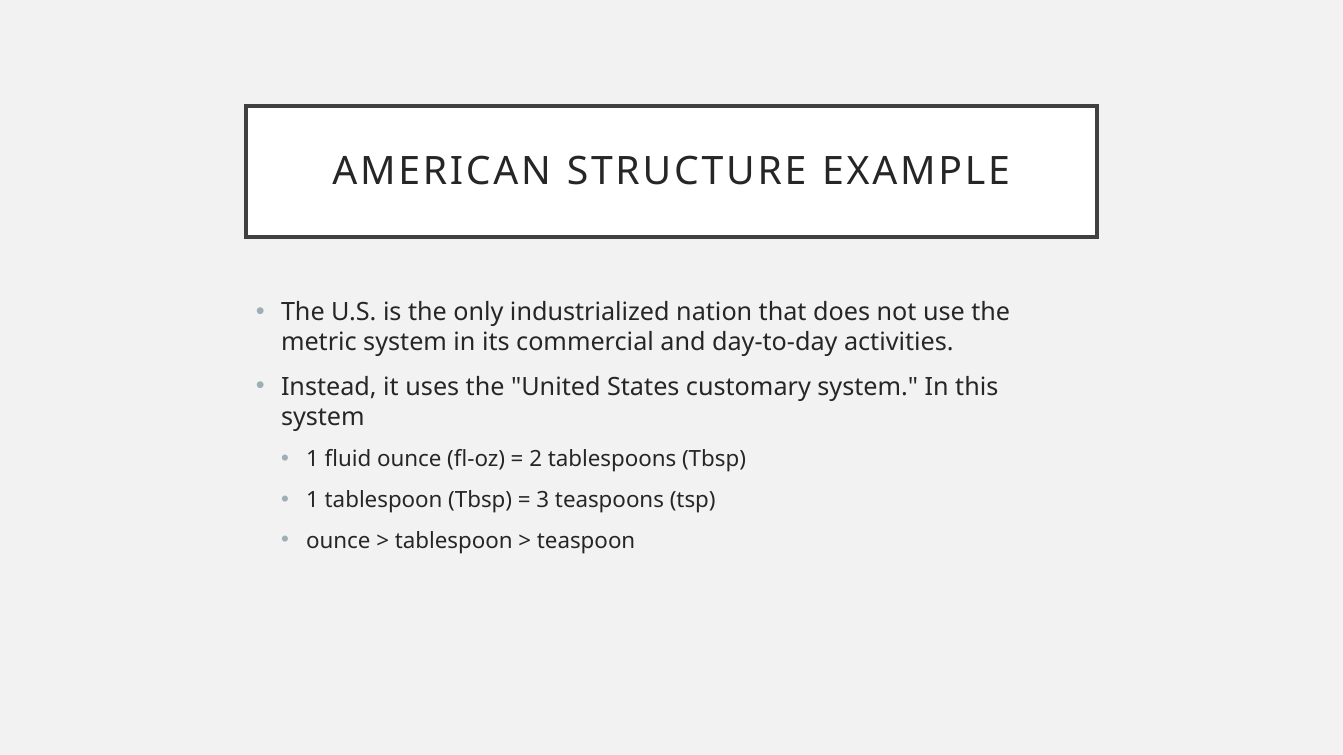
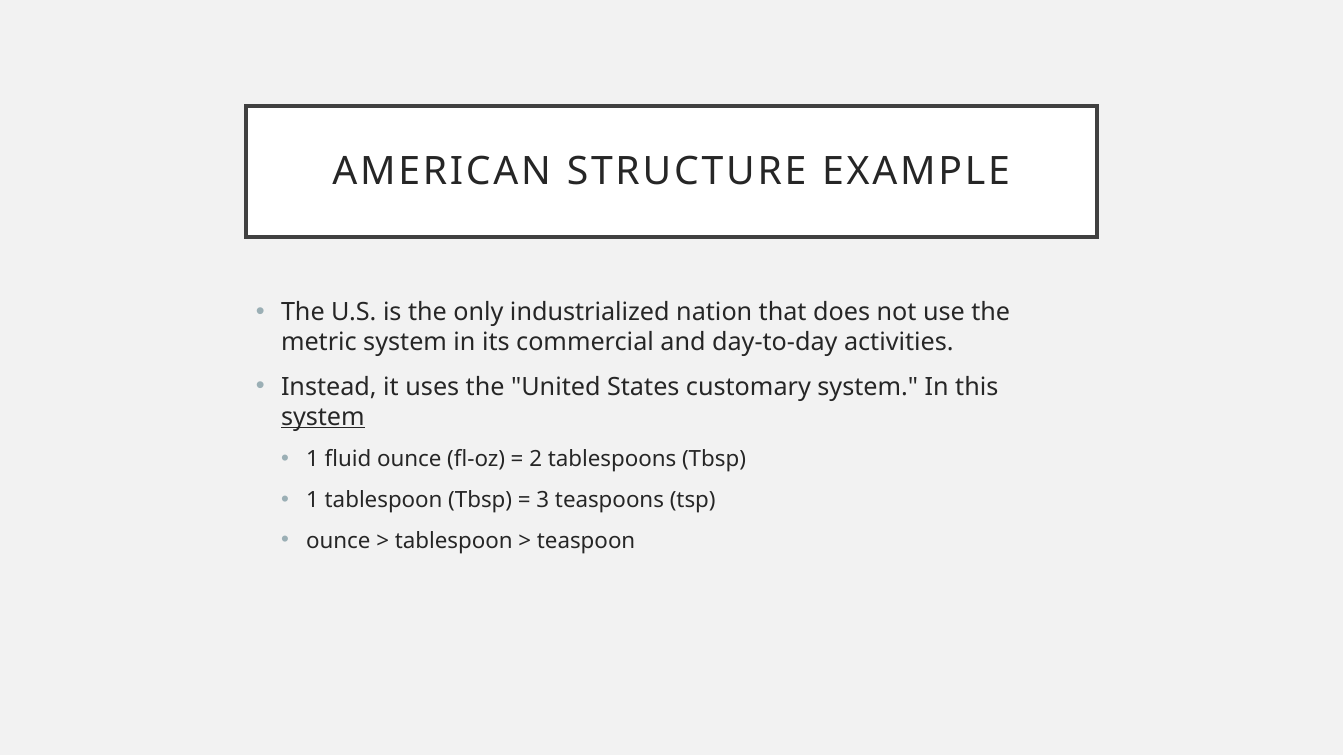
system underline: none -> present (323, 417)
